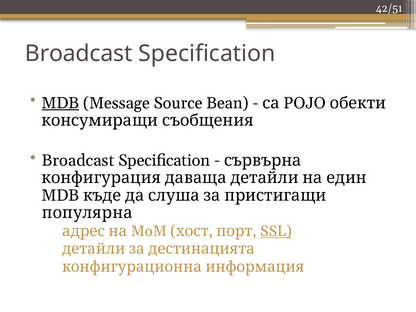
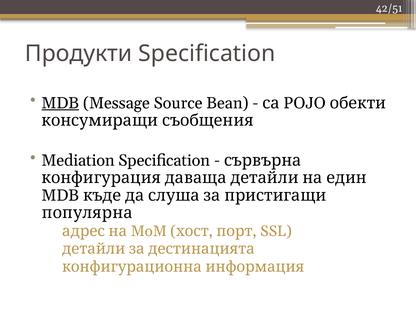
Broadcast: Broadcast -> Продукти (79, 54)
Broadcast: Broadcast -> Mediation (78, 161)
SSL underline: present -> none (276, 231)
